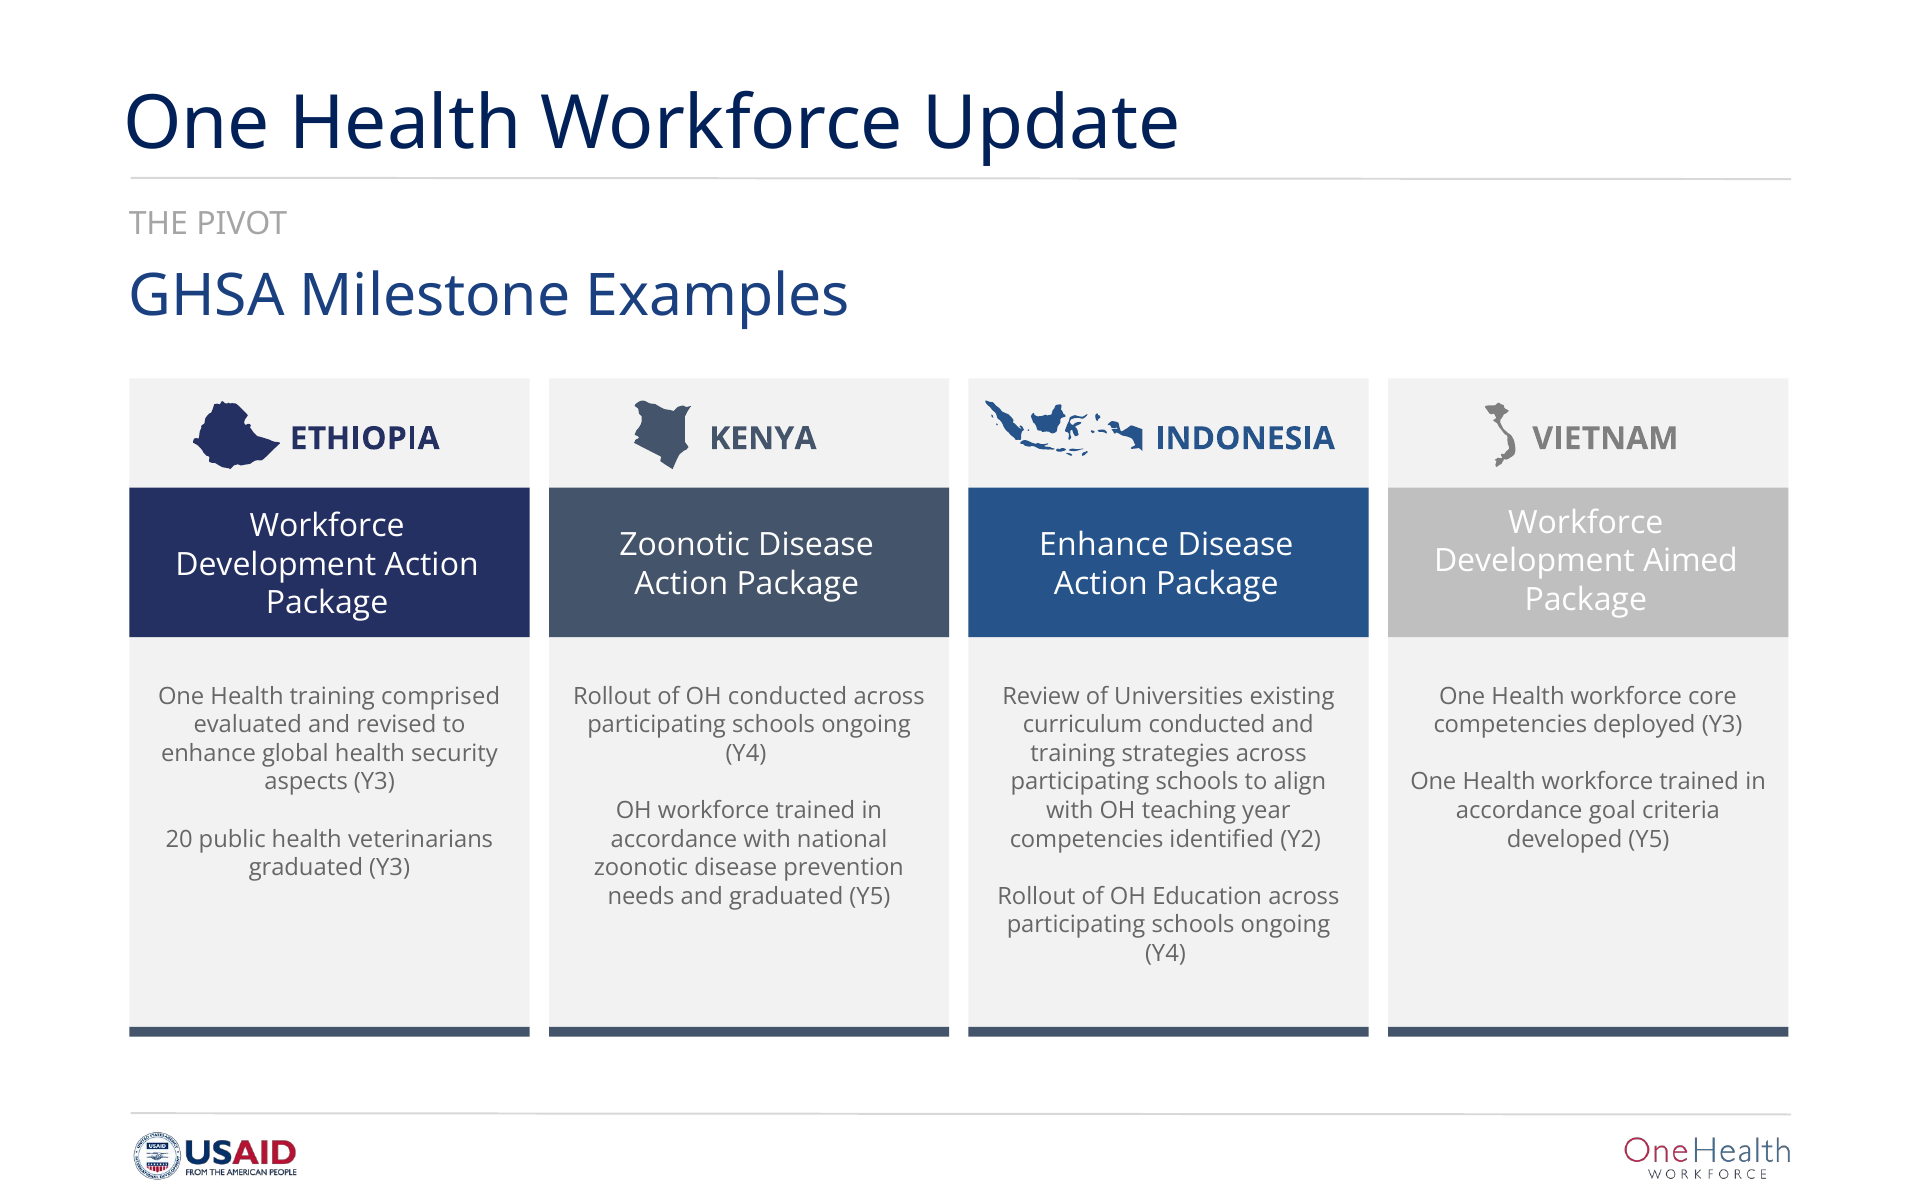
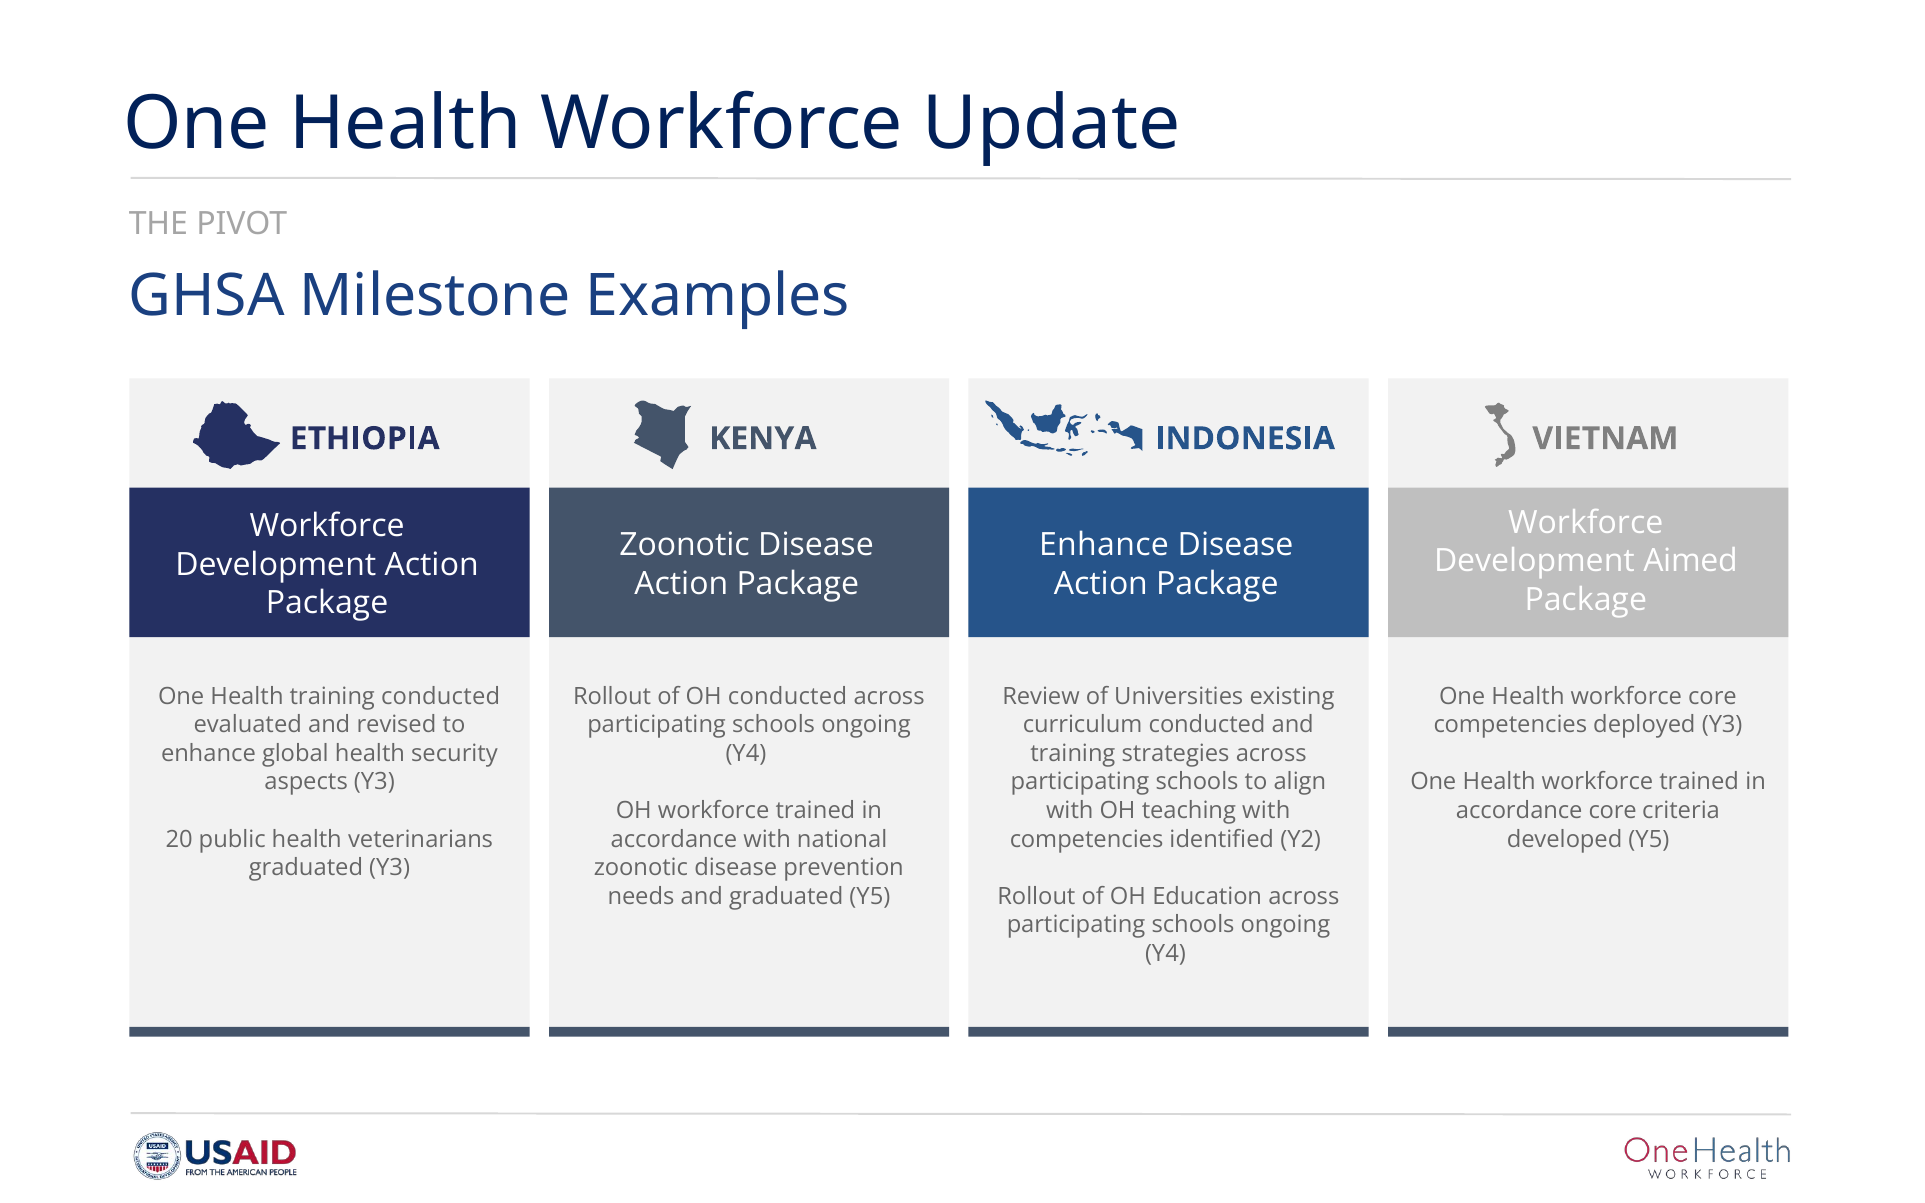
training comprised: comprised -> conducted (441, 696)
teaching year: year -> with (1266, 811)
accordance goal: goal -> core (1613, 811)
